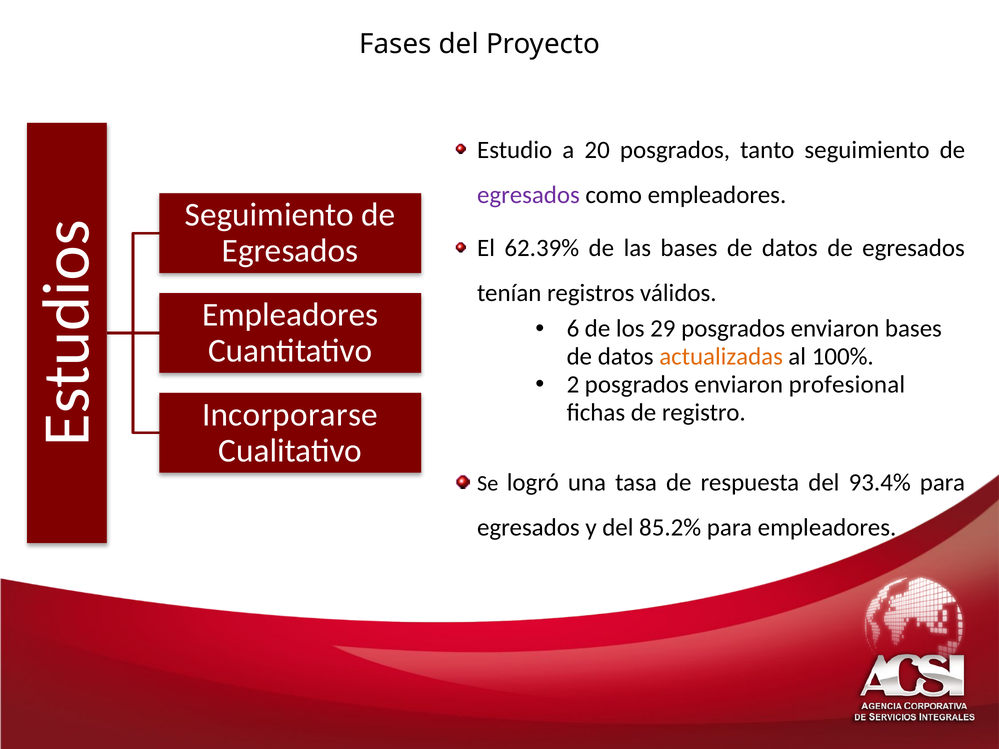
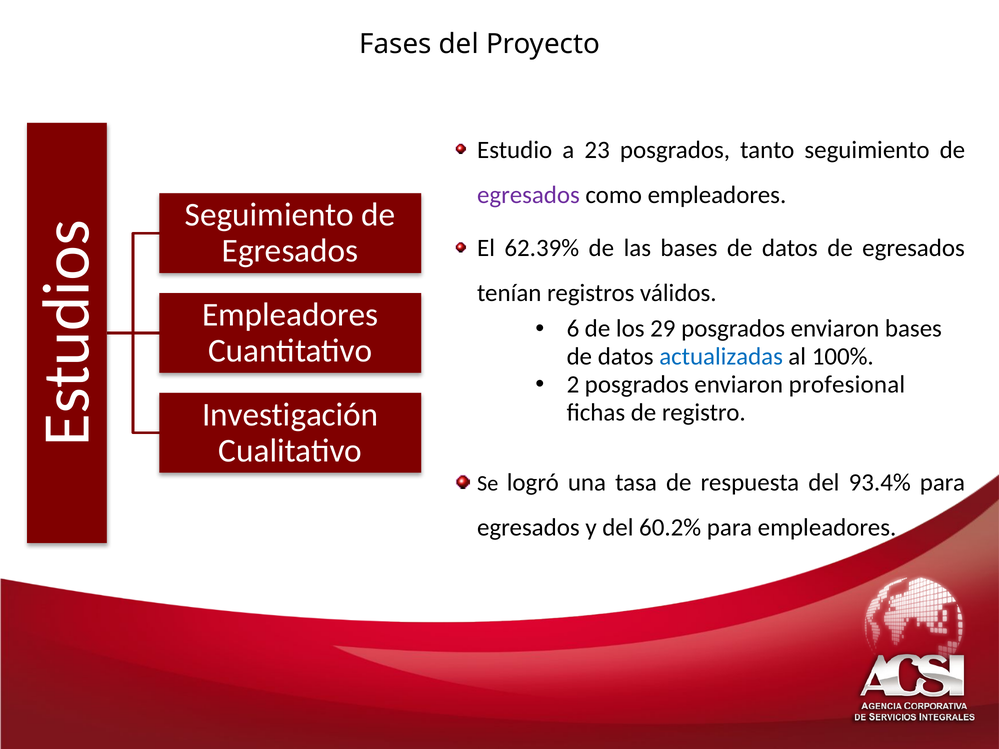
20: 20 -> 23 (597, 150)
actualizadas colour: orange -> blue (721, 357)
Incorporarse: Incorporarse -> Investigación (290, 415)
85.2%: 85.2% -> 60.2% (670, 528)
